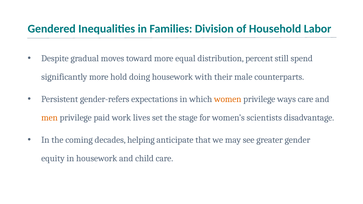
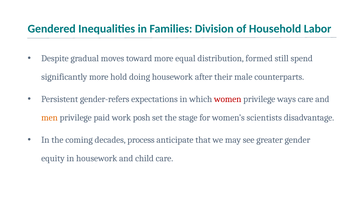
percent: percent -> formed (259, 58)
with: with -> after (204, 77)
women colour: orange -> red (228, 99)
lives: lives -> posh (142, 118)
helping: helping -> process (141, 140)
